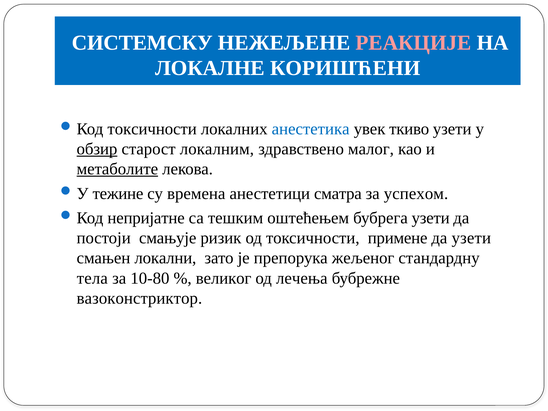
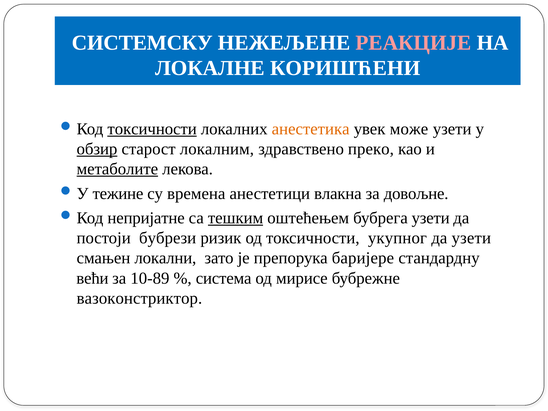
токсичности underline: none -> present (152, 129)
анестетика colour: blue -> orange (311, 129)
ткиво: ткиво -> може (409, 129)
малог: малог -> преко (371, 149)
сматра: сматра -> влакна (338, 194)
успехом: успехом -> довољне (416, 194)
тешким underline: none -> present (236, 218)
смањује: смањује -> бубрези (168, 238)
примене: примене -> укупног (397, 238)
жељеног: жељеног -> баријере (363, 258)
тела: тела -> већи (92, 278)
10-80: 10-80 -> 10-89 (150, 278)
великог: великог -> система (224, 278)
лечења: лечења -> мирисе (302, 278)
